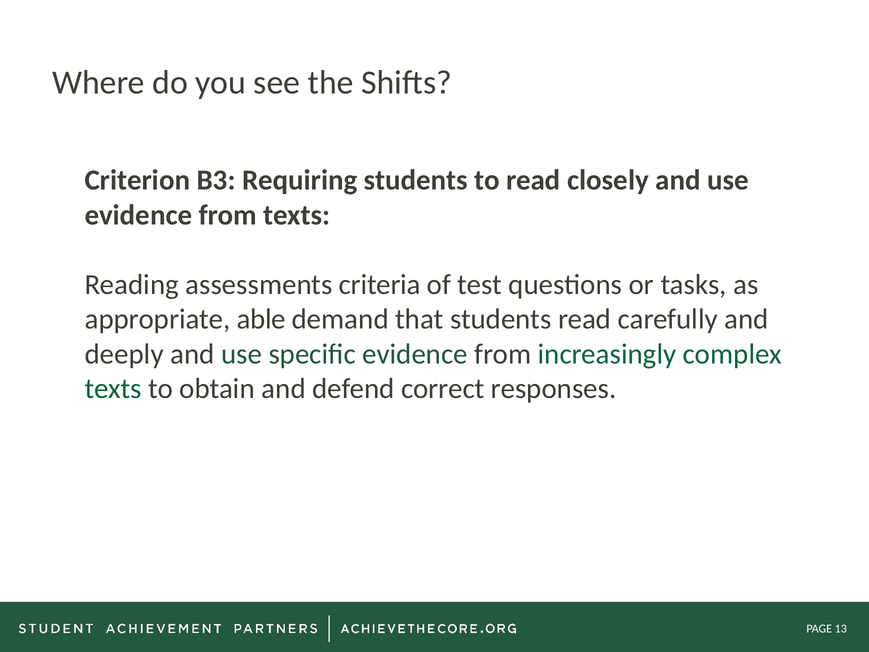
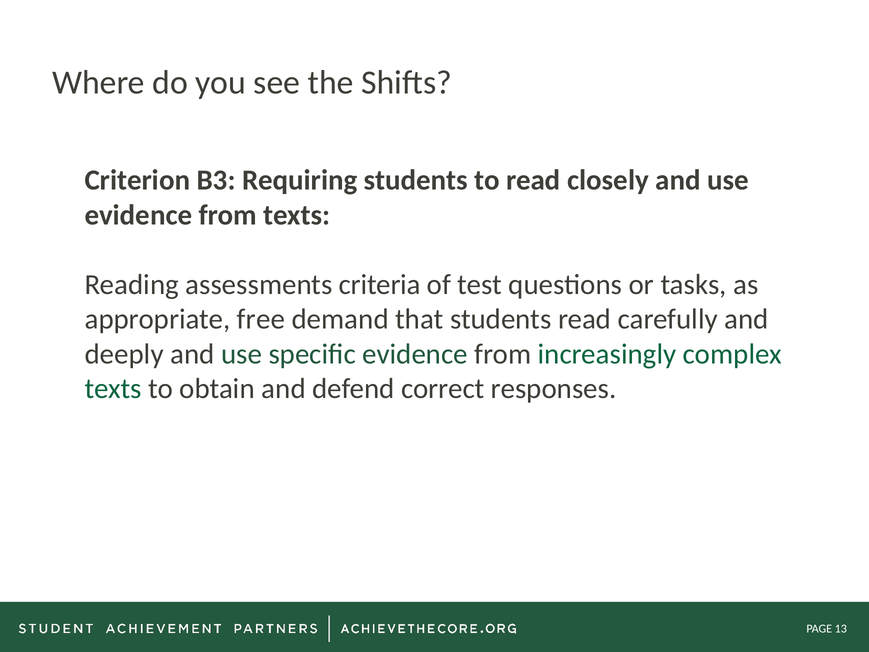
able: able -> free (261, 319)
